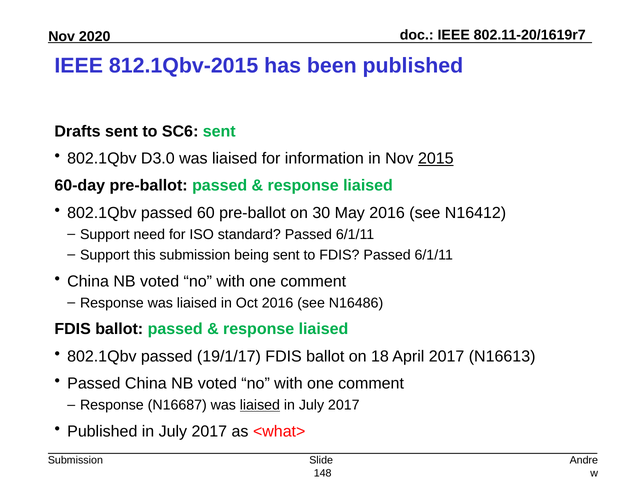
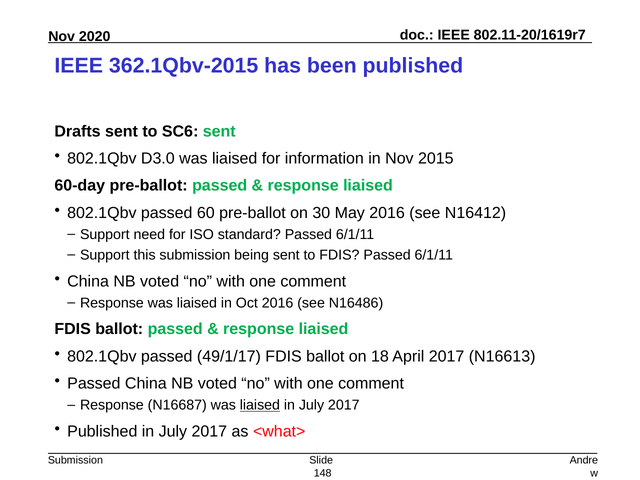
812.1Qbv-2015: 812.1Qbv-2015 -> 362.1Qbv-2015 (184, 66)
2015 underline: present -> none (436, 158)
19/1/17: 19/1/17 -> 49/1/17 (229, 356)
